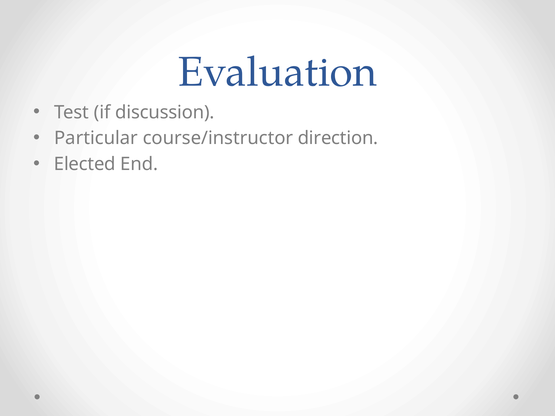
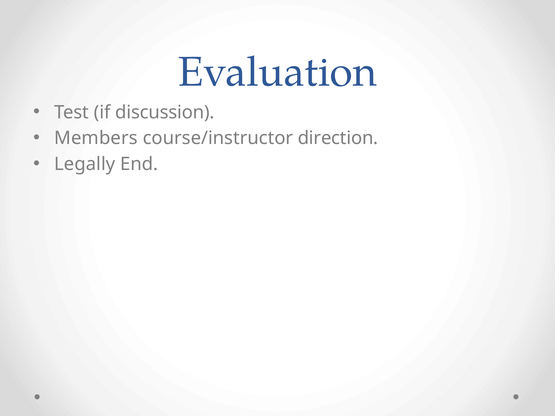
Particular: Particular -> Members (96, 138)
Elected: Elected -> Legally (85, 164)
